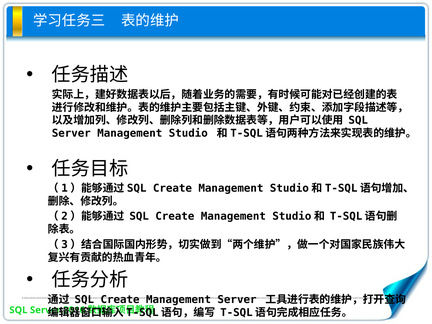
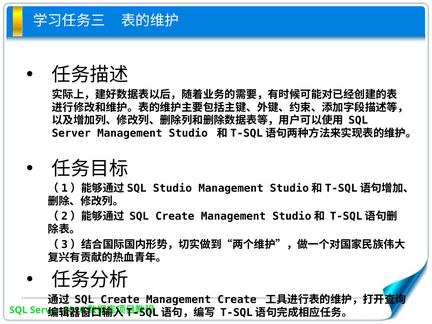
Create: Create -> Studio (172, 188)
Management Server: Server -> Create (237, 299)
